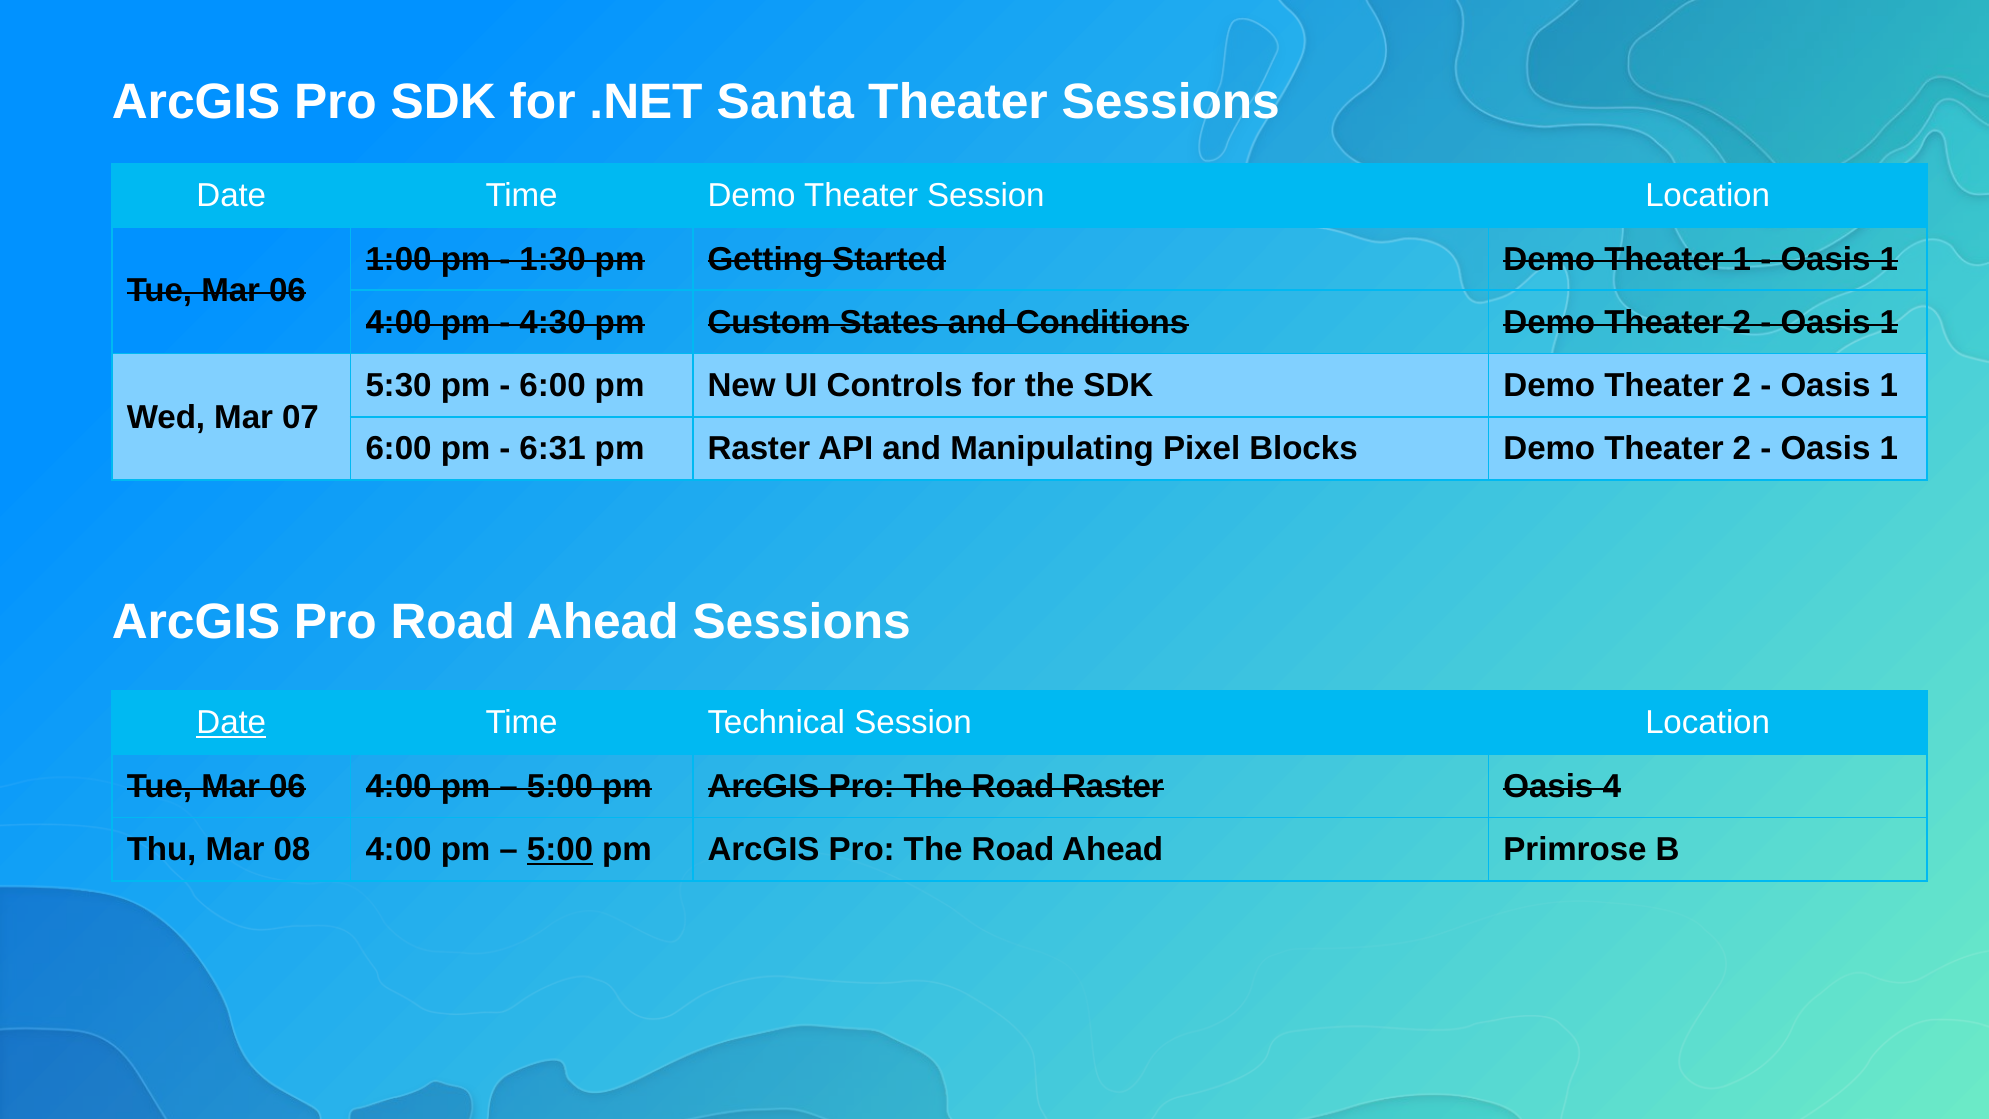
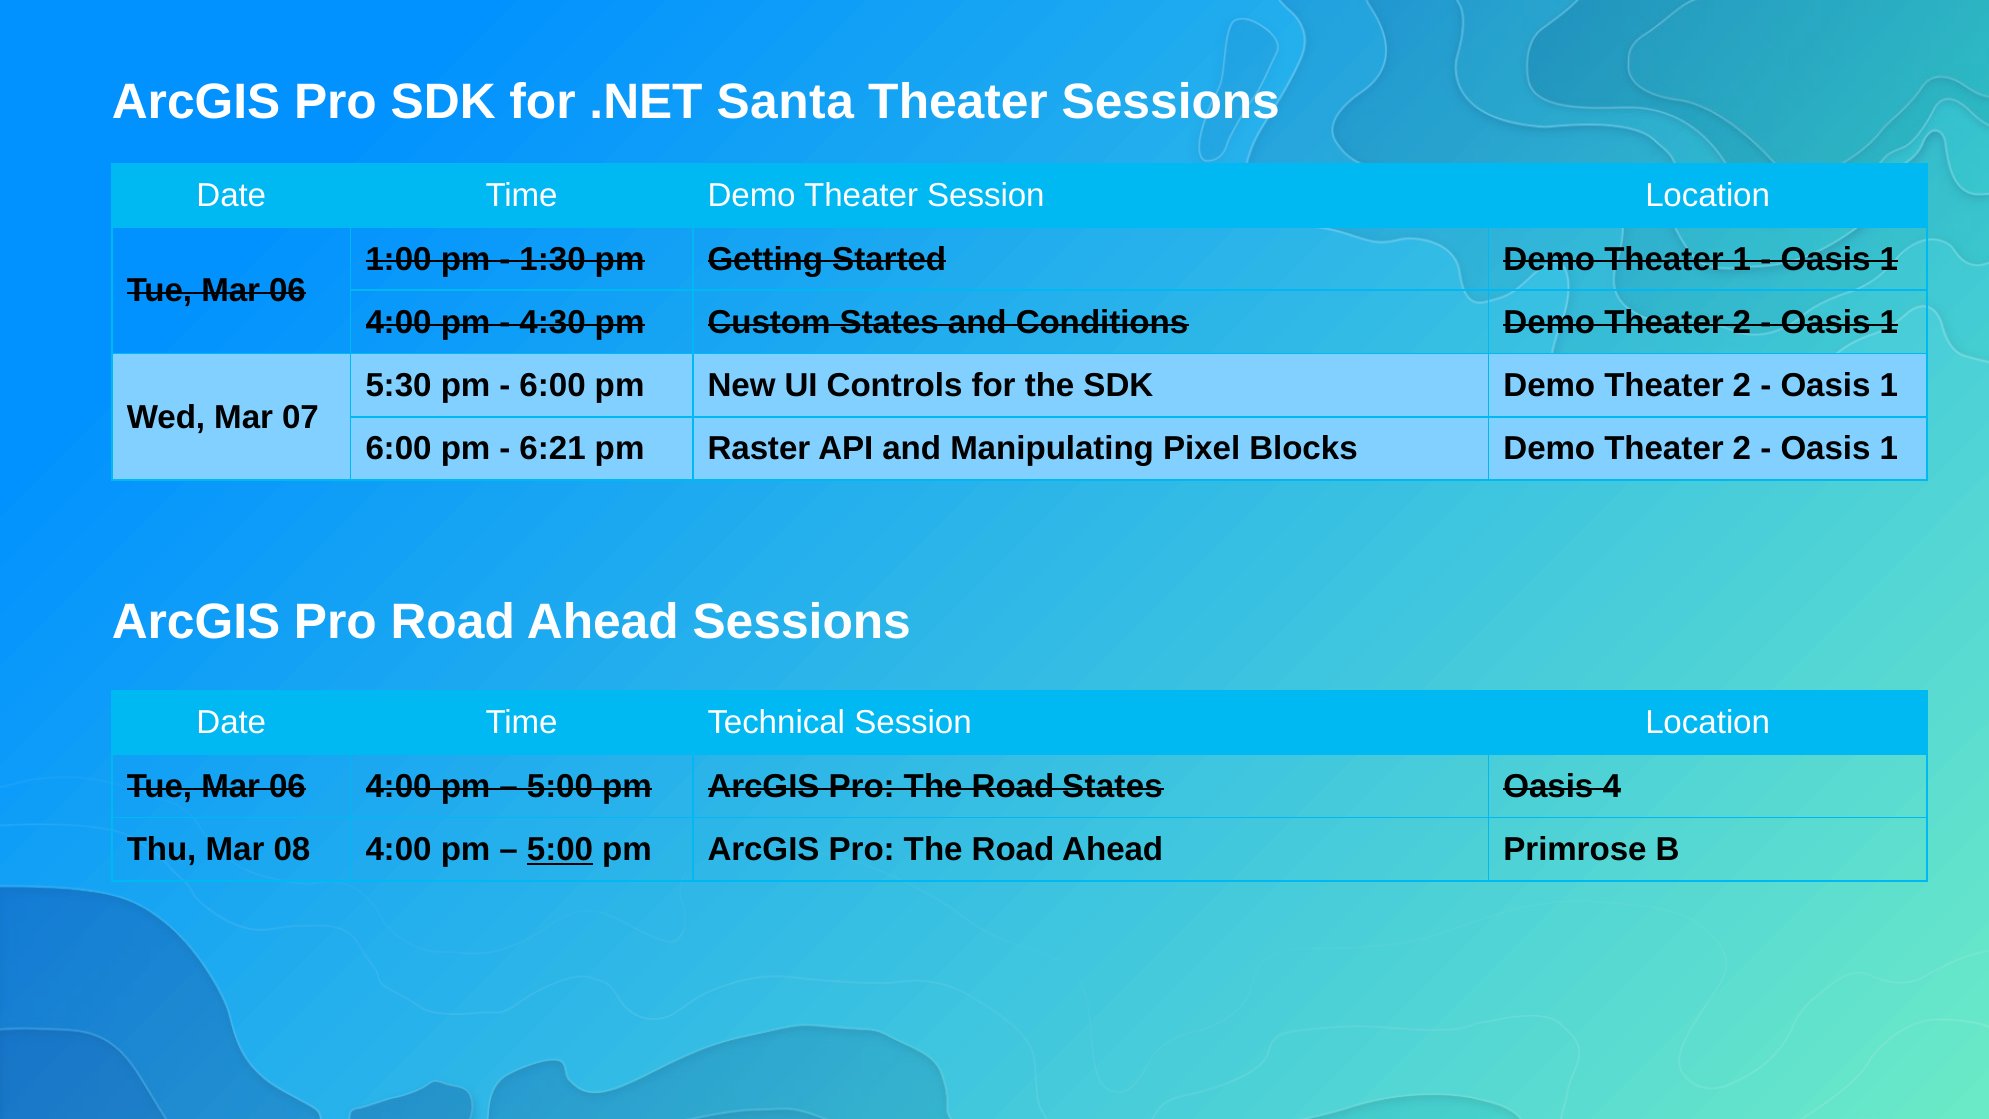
6:31: 6:31 -> 6:21 (553, 449)
Date underline: present -> none (231, 723)
Road Raster: Raster -> States (1113, 786)
